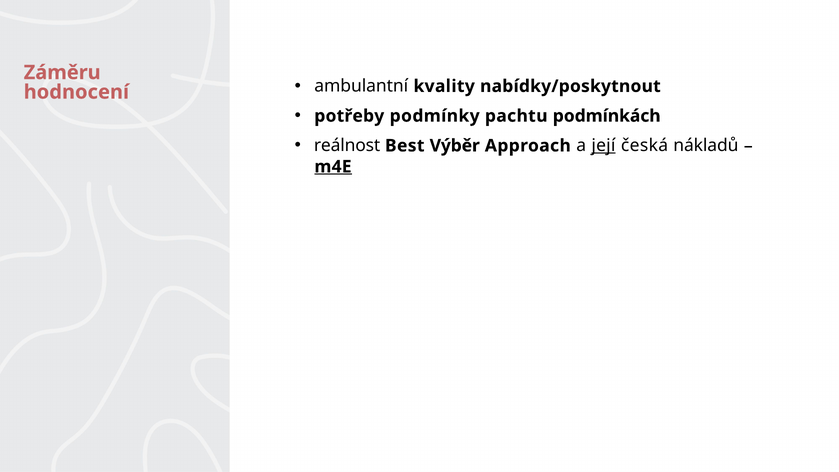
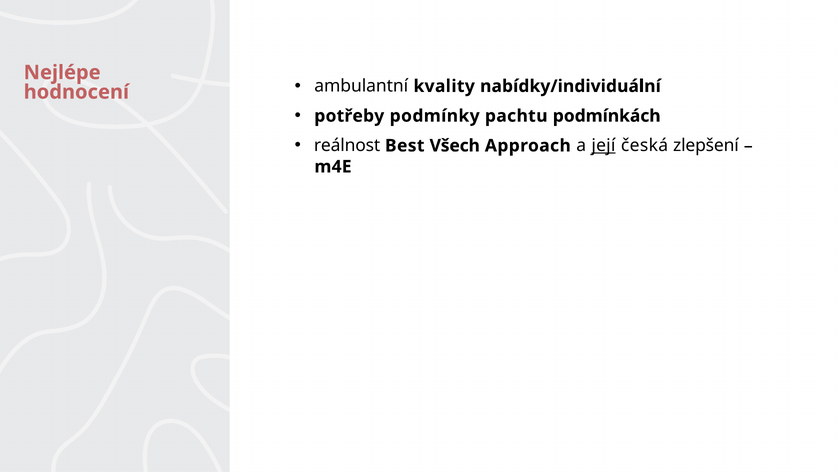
Záměru: Záměru -> Nejlépe (62, 73)
nabídky/poskytnout: nabídky/poskytnout -> nabídky/individuální (570, 86)
Výběr: Výběr -> Všech (455, 146)
nákladů: nákladů -> zlepšení (706, 146)
m4E underline: present -> none (333, 167)
